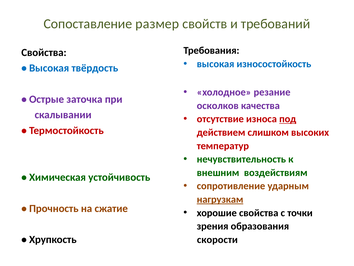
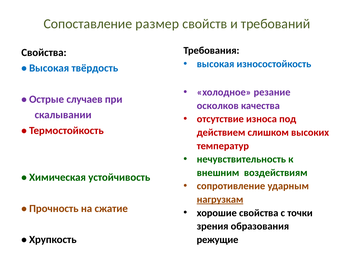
заточка: заточка -> случаев (84, 99)
под underline: present -> none (288, 119)
скорости: скорости -> режущие (217, 239)
